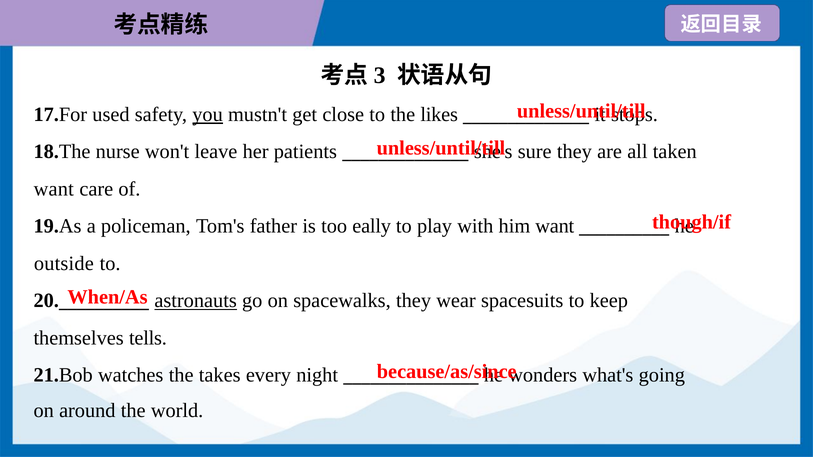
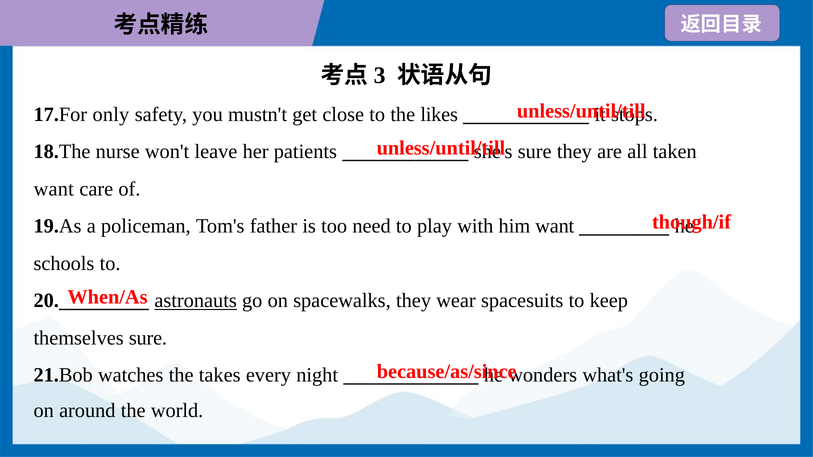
used: used -> only (111, 115)
you underline: present -> none (208, 115)
eally: eally -> need (372, 226)
outside: outside -> schools (64, 264)
themselves tells: tells -> sure (148, 338)
